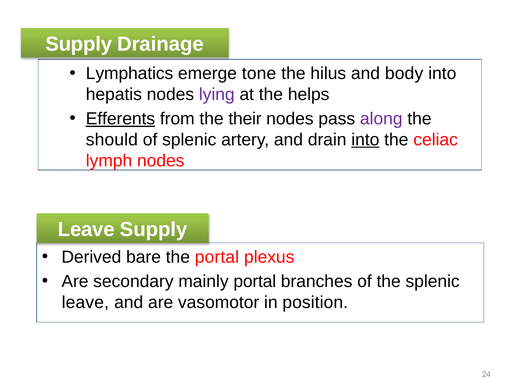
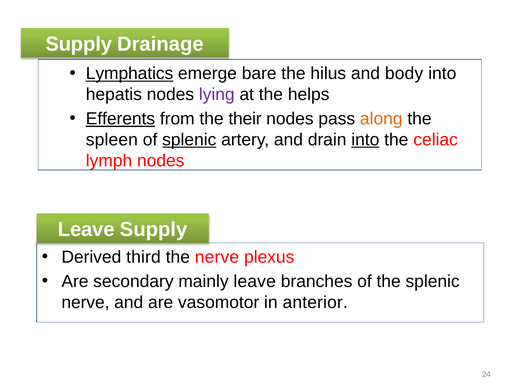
Lymphatics underline: none -> present (130, 73)
tone: tone -> bare (259, 73)
along colour: purple -> orange (381, 119)
should: should -> spleen (112, 140)
splenic underline: none -> present (189, 140)
bare: bare -> third (143, 257)
the portal: portal -> nerve (217, 257)
mainly portal: portal -> leave (255, 281)
leave: leave -> nerve (85, 302)
position: position -> anterior (315, 302)
